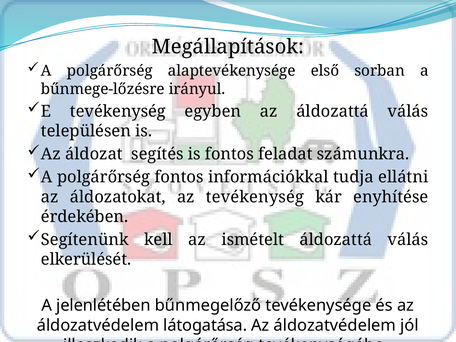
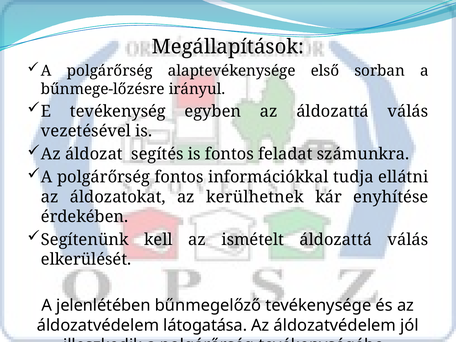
településen: településen -> vezetésével (86, 131)
az tevékenység: tevékenység -> kerülhetnek (255, 197)
